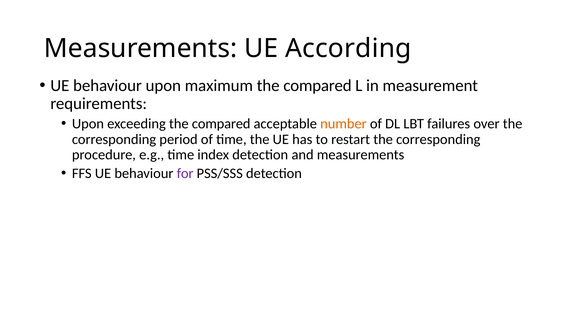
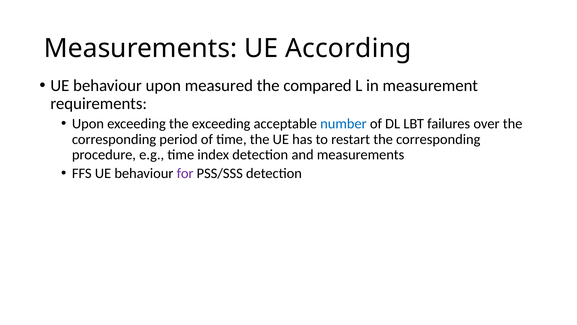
maximum: maximum -> measured (219, 85)
exceeding the compared: compared -> exceeding (221, 123)
number colour: orange -> blue (343, 123)
